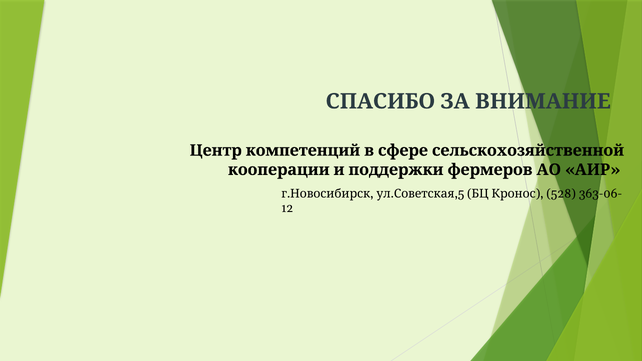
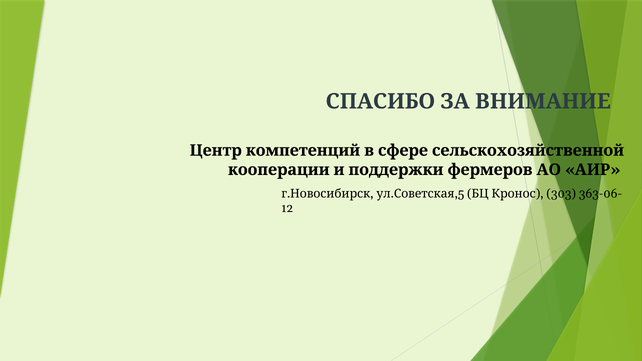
528: 528 -> 303 (561, 194)
